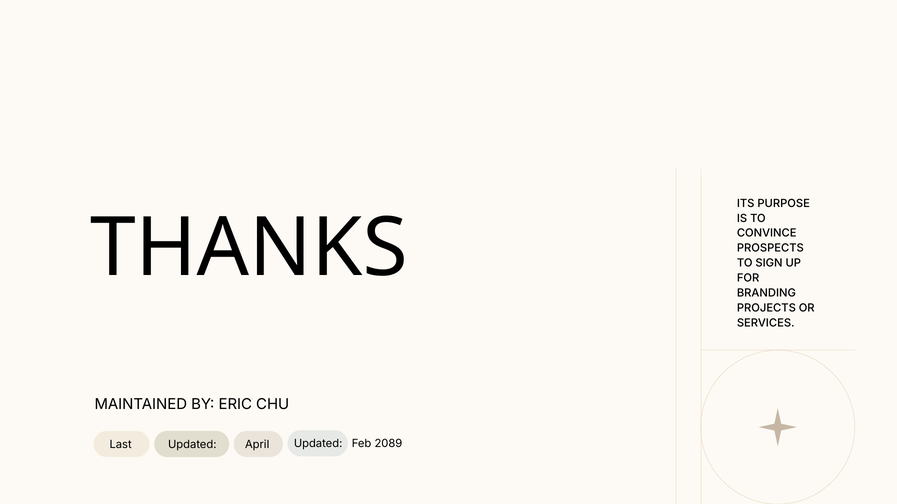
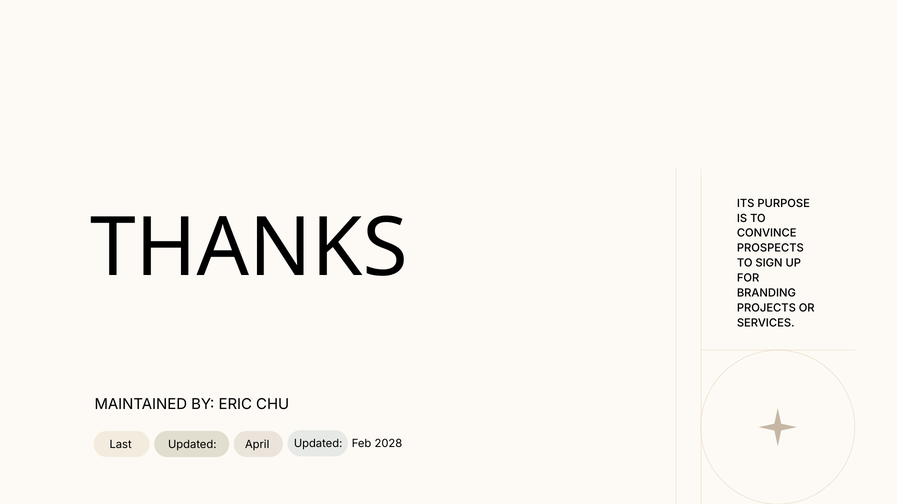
2089: 2089 -> 2028 (388, 444)
